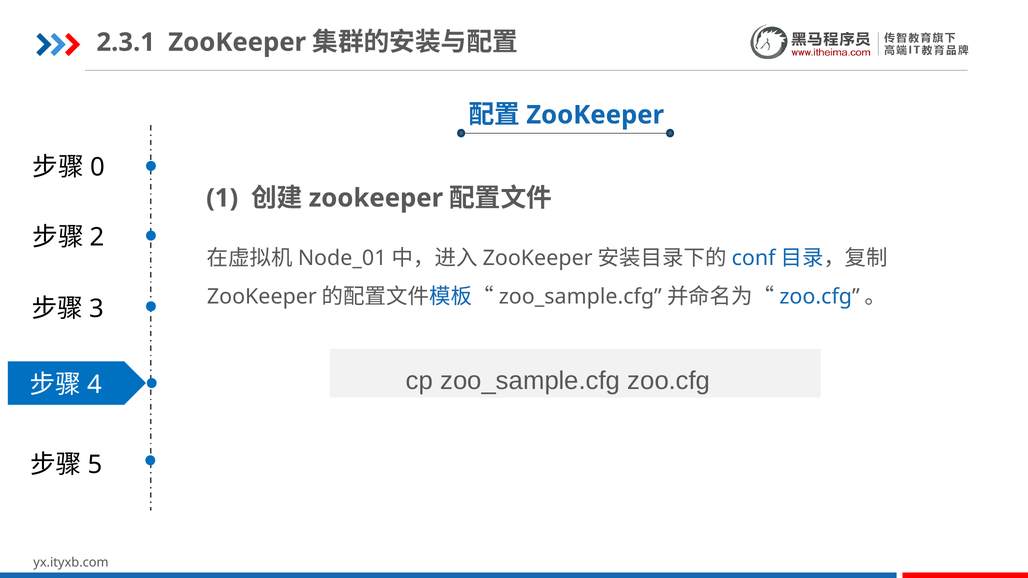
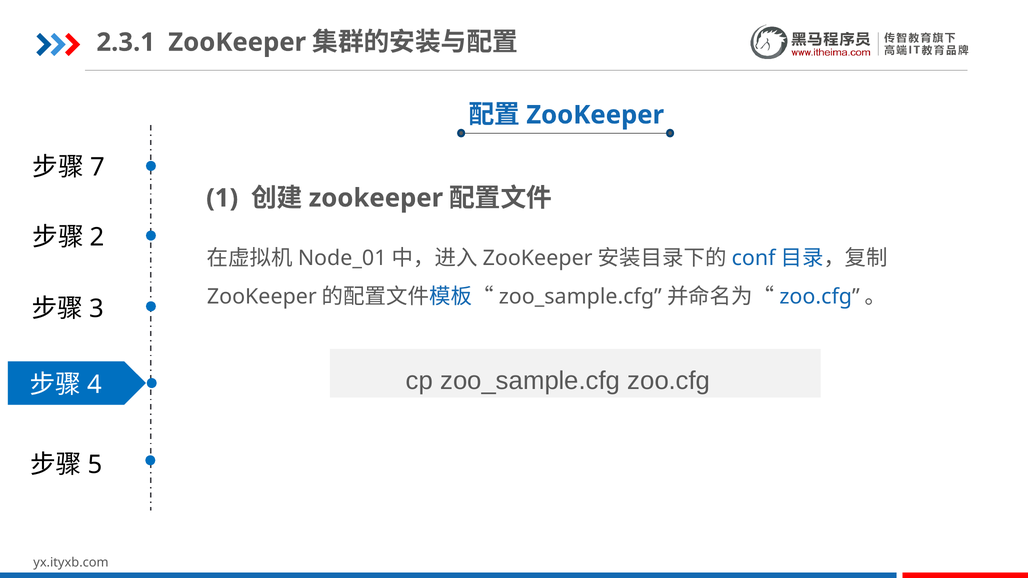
0: 0 -> 7 (97, 168)
